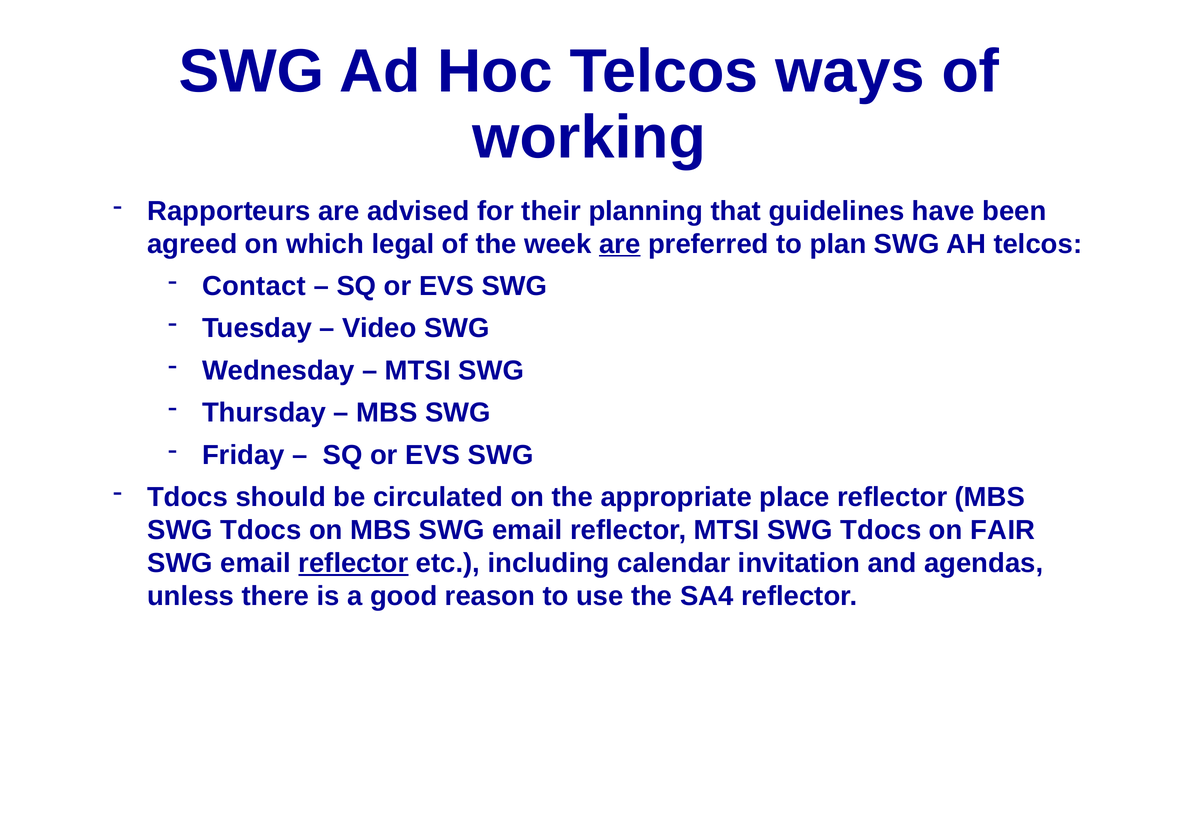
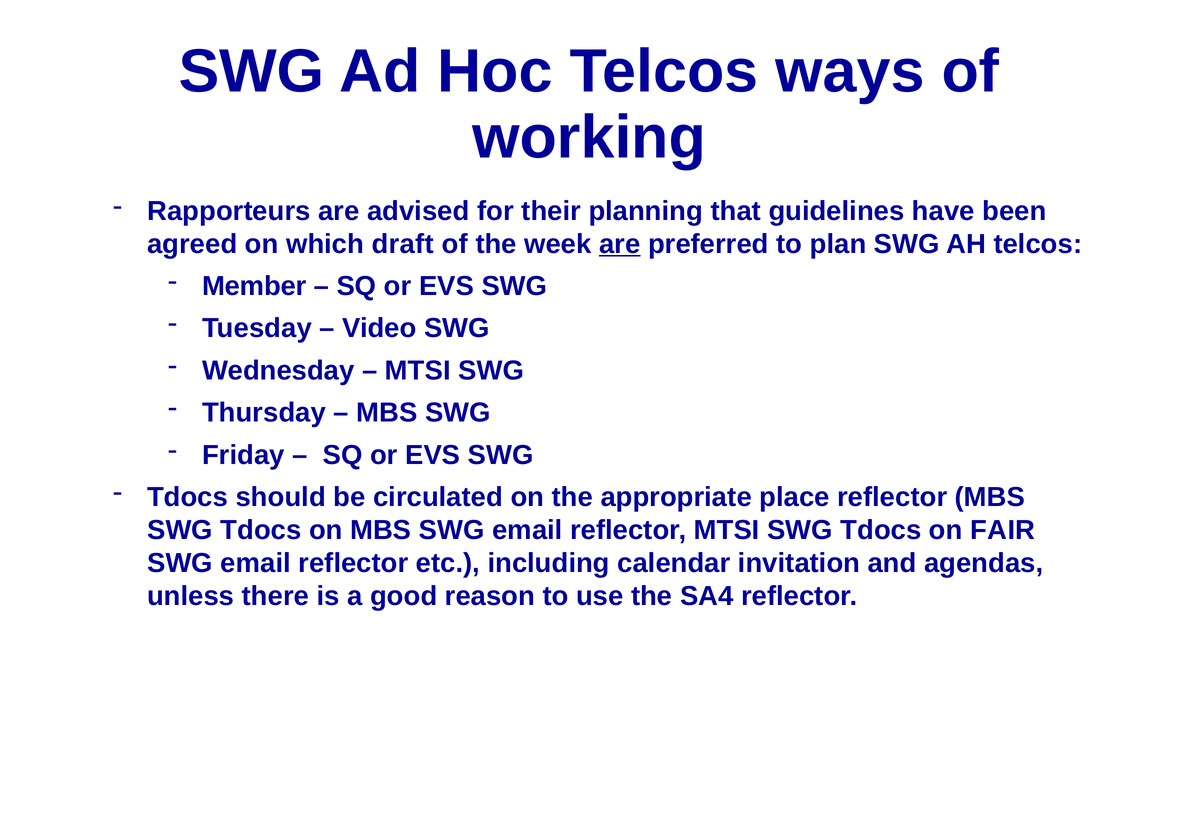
legal: legal -> draft (403, 244)
Contact: Contact -> Member (254, 286)
reflector underline: present -> none (353, 563)
